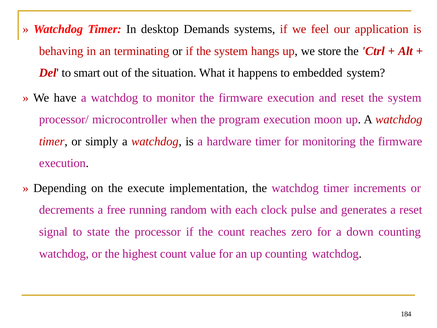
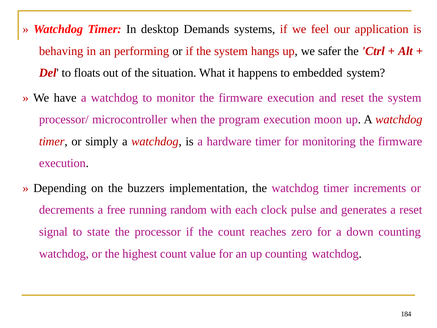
terminating: terminating -> performing (142, 51)
store: store -> safer (330, 51)
smart: smart -> floats (87, 73)
execute: execute -> buzzers (146, 188)
